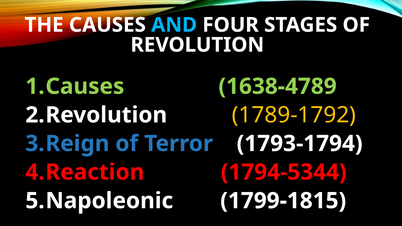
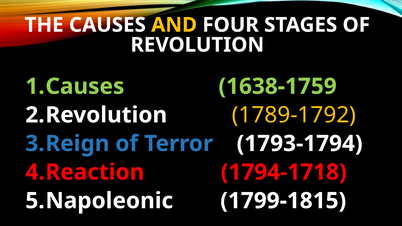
AND colour: light blue -> yellow (174, 25)
1638-4789: 1638-4789 -> 1638-1759 (278, 86)
1794-5344: 1794-5344 -> 1794-1718 (284, 172)
